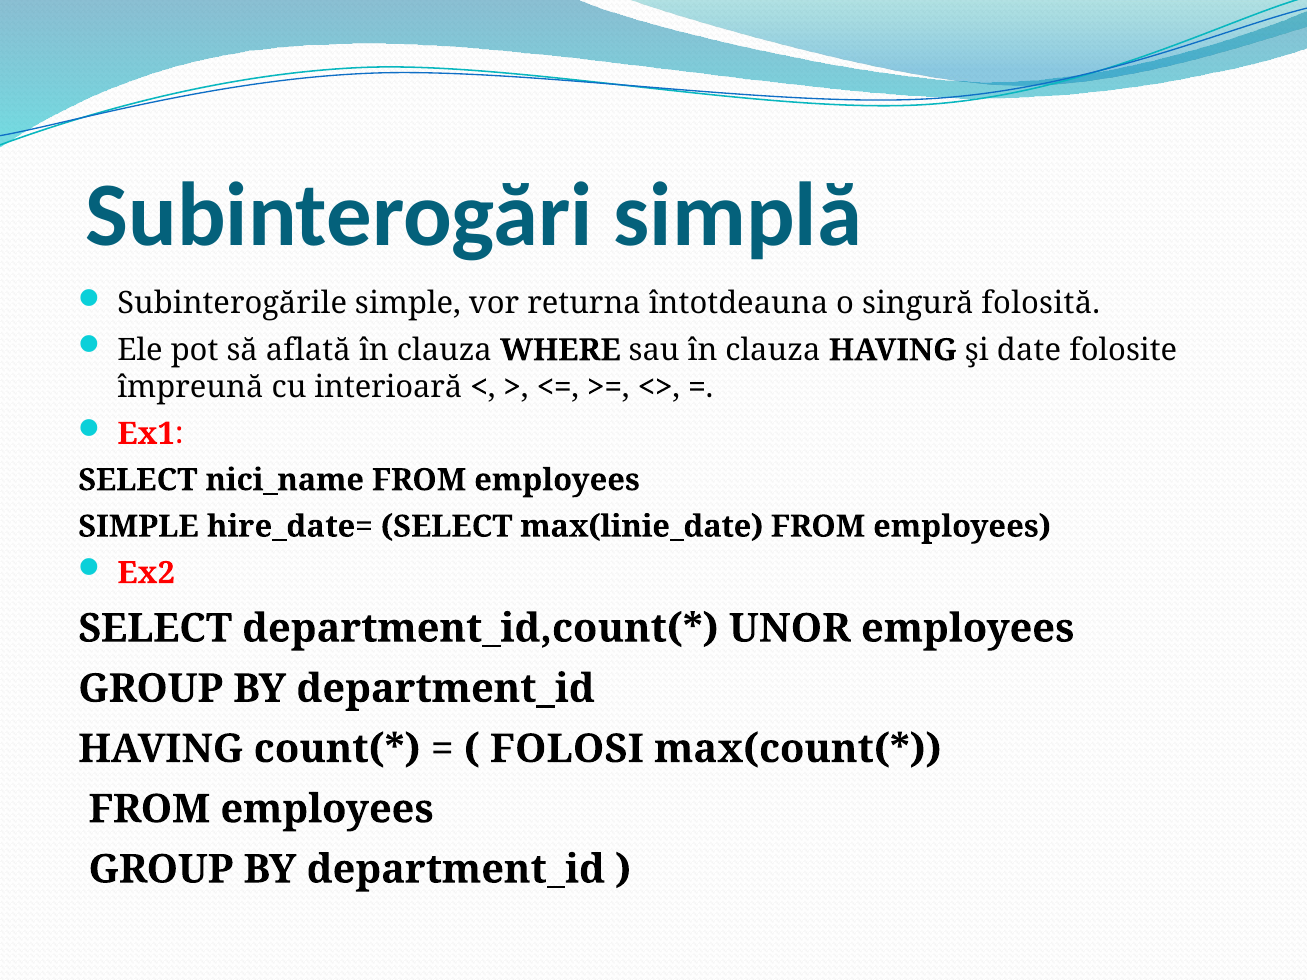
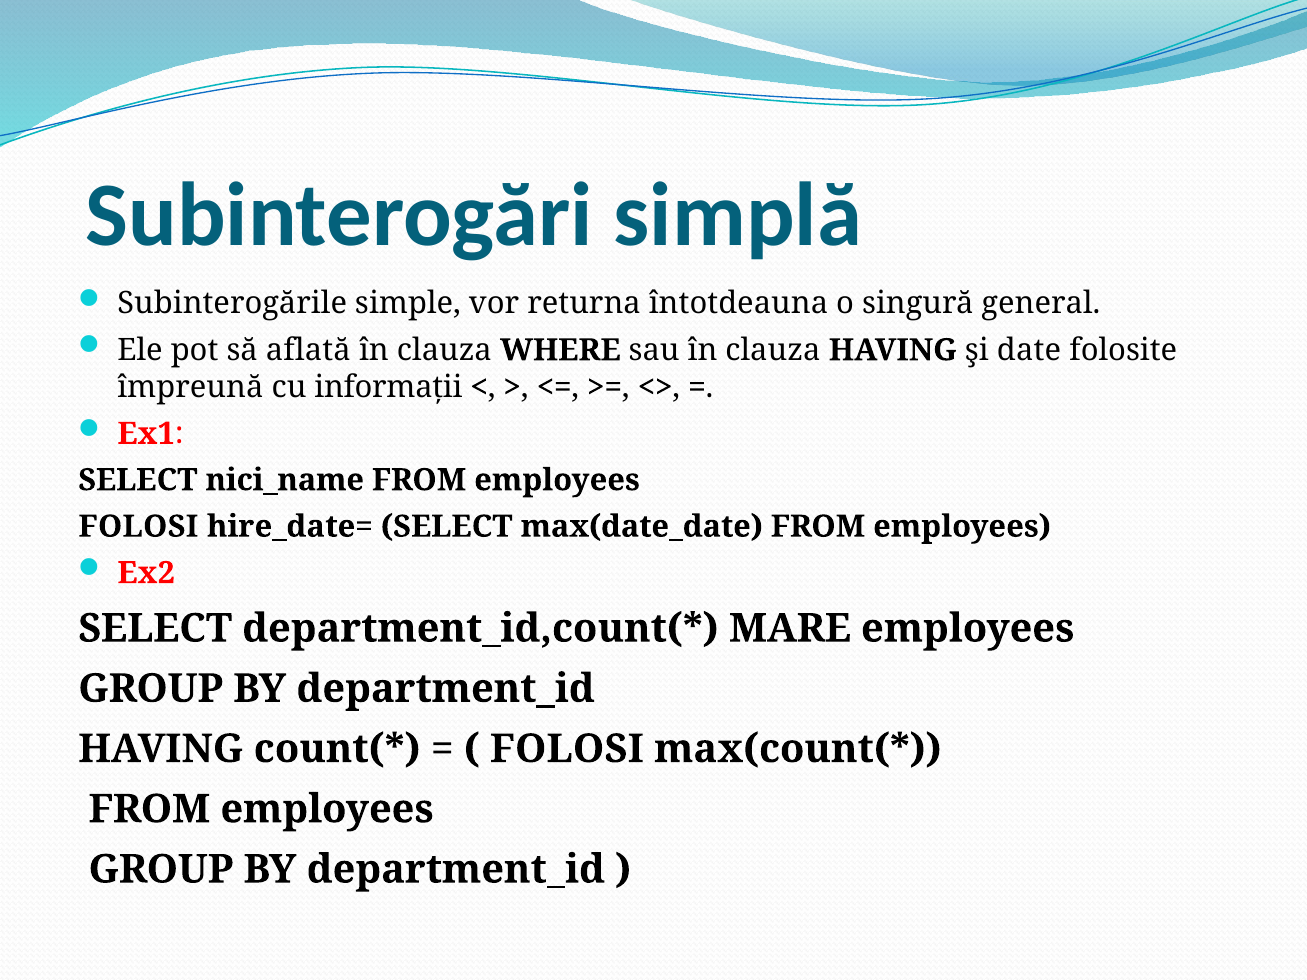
folosită: folosită -> general (1041, 304)
interioară: interioară -> informaţii (388, 387)
SIMPLE: SIMPLE -> FOLOSI (138, 527)
max(linie_date: max(linie_date -> max(date_date (642, 527)
UNOR: UNOR -> MARE (790, 629)
